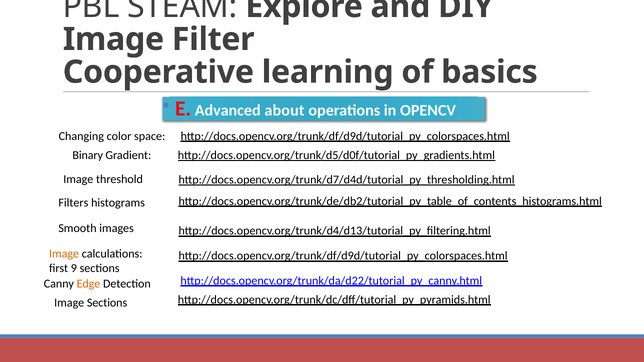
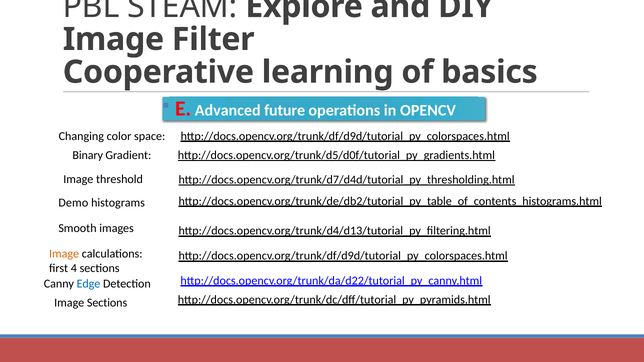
about: about -> future (285, 110)
Filters: Filters -> Demo (73, 203)
9: 9 -> 4 (74, 268)
Edge colour: orange -> blue (88, 284)
